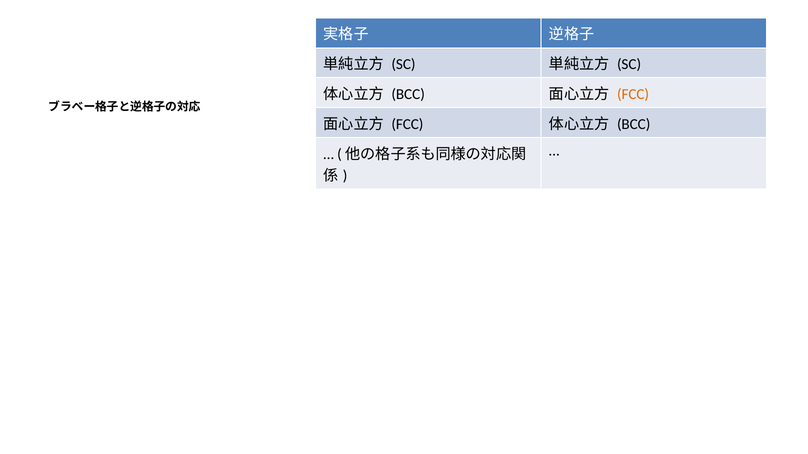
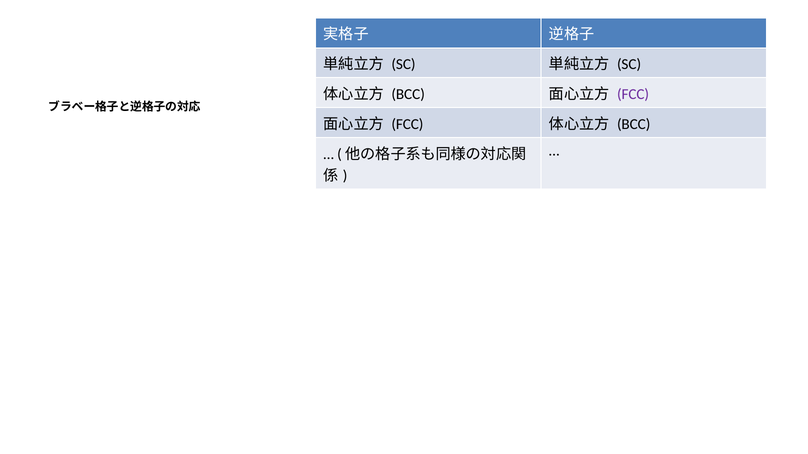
FCC colour: orange -> purple (633, 94)
